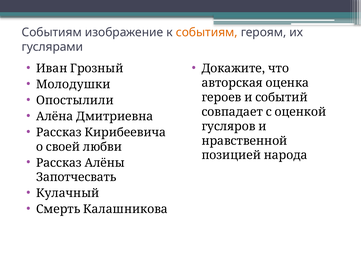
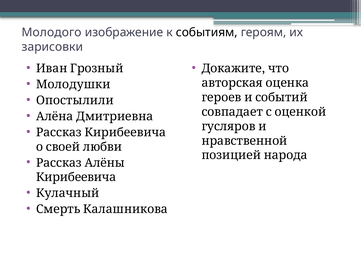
Событиям: Событиям -> Молодого (52, 32)
событиям colour: orange -> black (207, 32)
гуслярами: гуслярами -> зарисовки (52, 47)
Запотчесвать: Запотчесвать -> Кирибеевича (76, 177)
